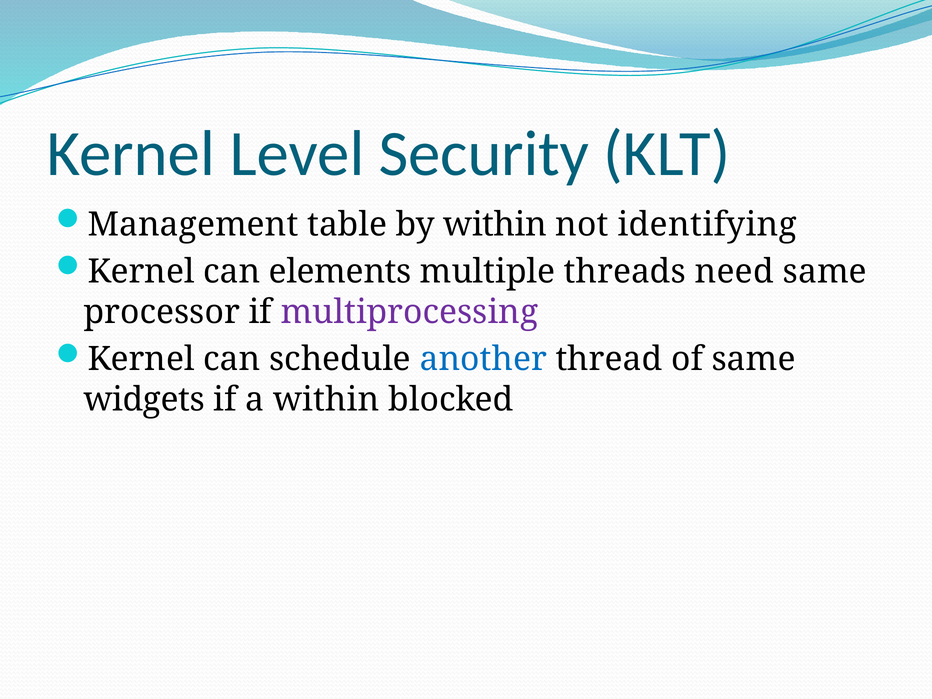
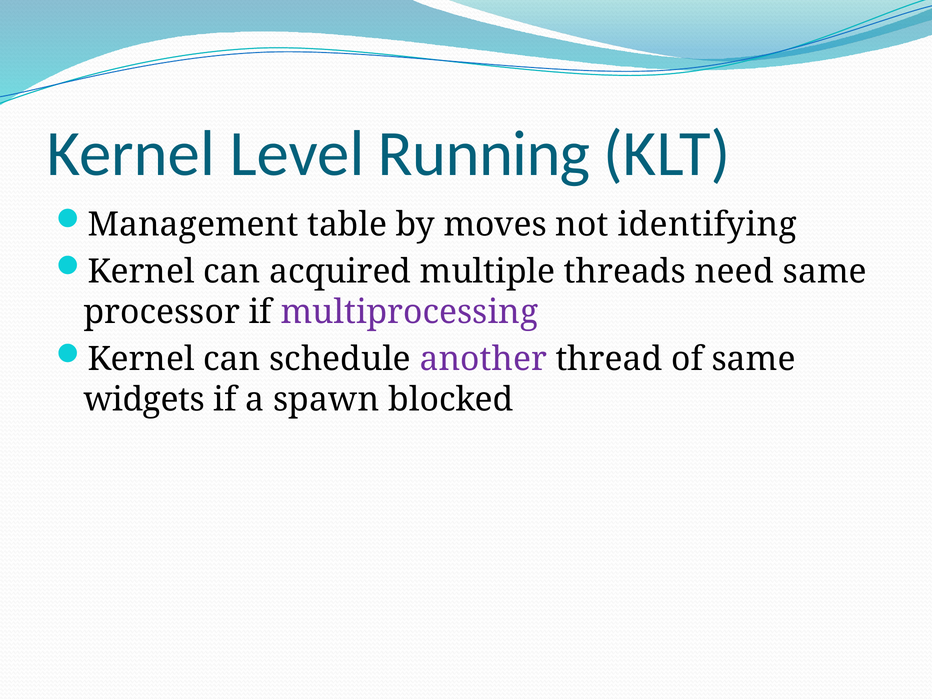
Security: Security -> Running (484, 154)
by within: within -> moves (495, 224)
elements: elements -> acquired (340, 272)
another colour: blue -> purple (483, 359)
a within: within -> spawn (326, 400)
